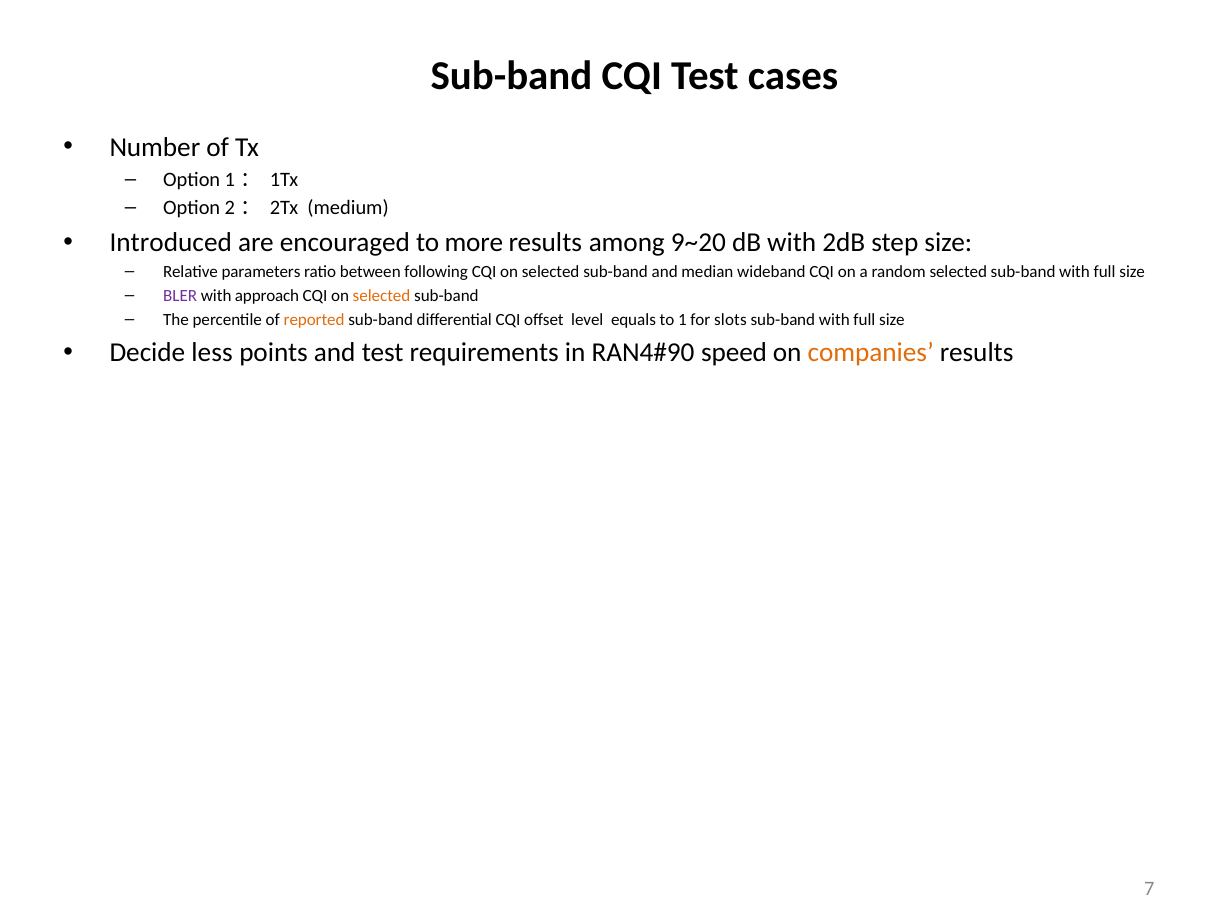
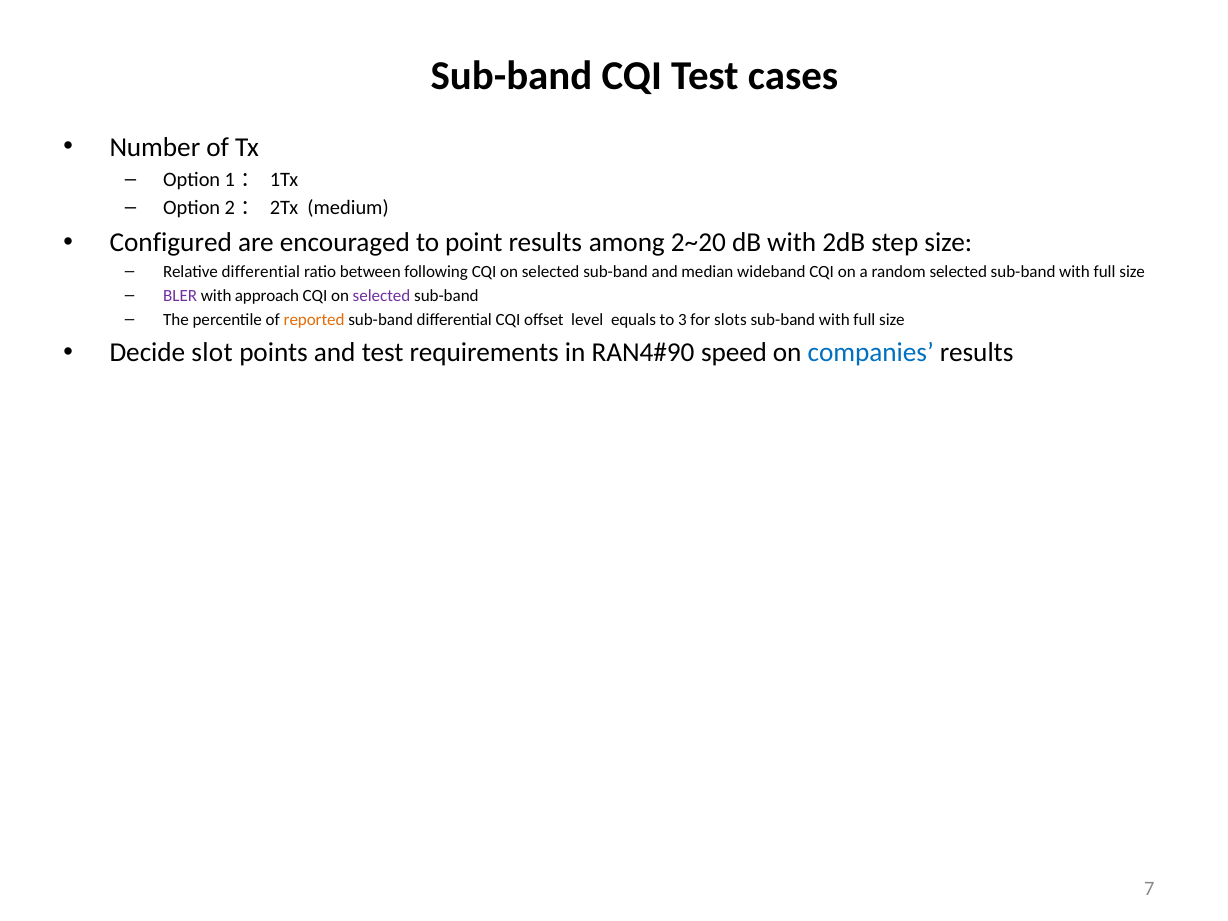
Introduced: Introduced -> Configured (171, 243)
more: more -> point (474, 243)
9~20: 9~20 -> 2~20 (698, 243)
Relative parameters: parameters -> differential (261, 272)
selected colour: orange -> purple (382, 296)
1: 1 -> 3 (682, 320)
less: less -> slot (212, 353)
companies colour: orange -> blue (871, 353)
